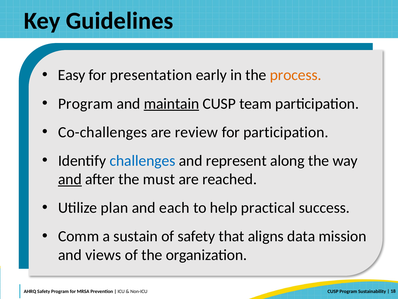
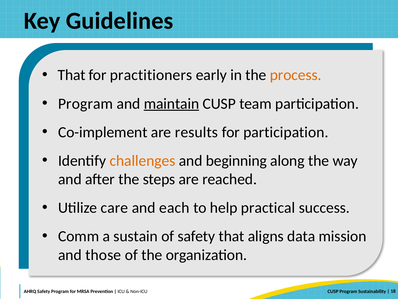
Easy: Easy -> That (72, 75)
presentation: presentation -> practitioners (151, 75)
Co-challenges: Co-challenges -> Co-implement (103, 132)
review: review -> results (196, 132)
challenges colour: blue -> orange (142, 160)
represent: represent -> beginning (236, 160)
and underline: present -> none (70, 179)
must: must -> steps (159, 179)
plan: plan -> care (114, 207)
views: views -> those (103, 254)
